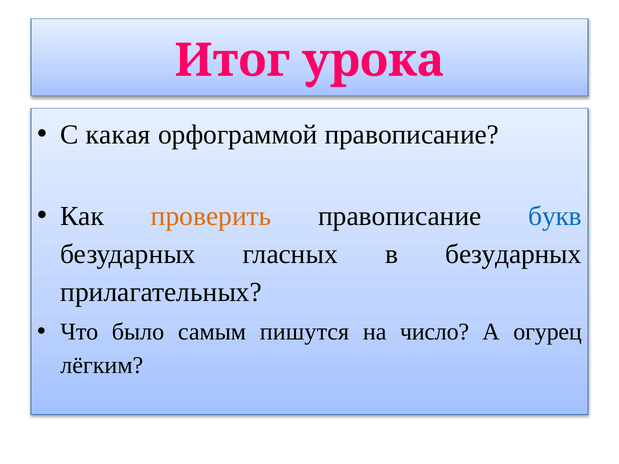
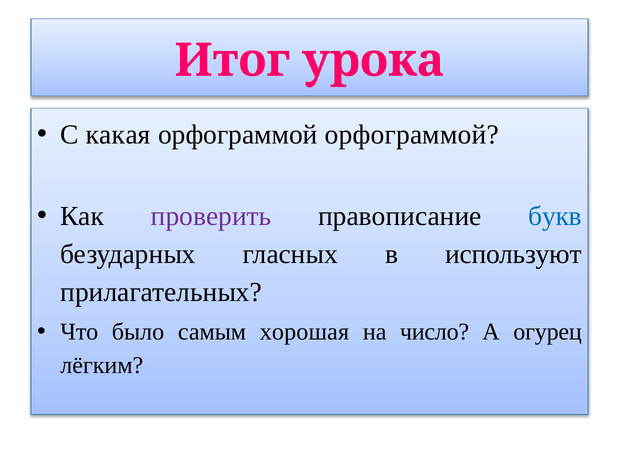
орфограммой правописание: правописание -> орфограммой (412, 135)
проверить colour: orange -> purple (211, 216)
в безударных: безударных -> используют (513, 254)
пишутся: пишутся -> хорошая (304, 332)
